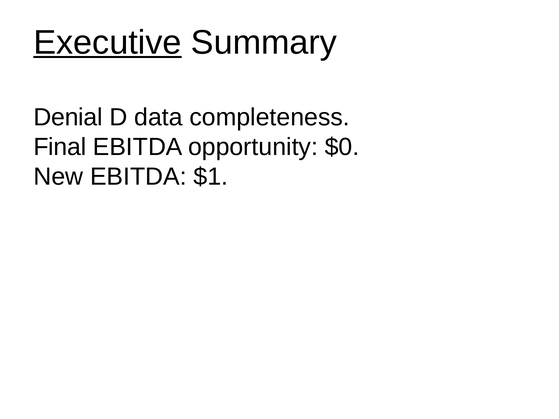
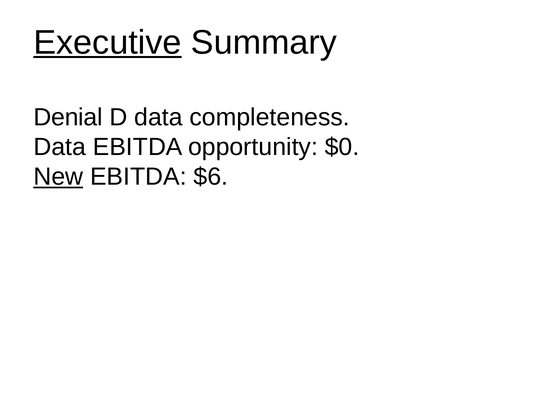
Final: Final -> Data (60, 147)
New underline: none -> present (58, 177)
$1: $1 -> $6 (211, 177)
